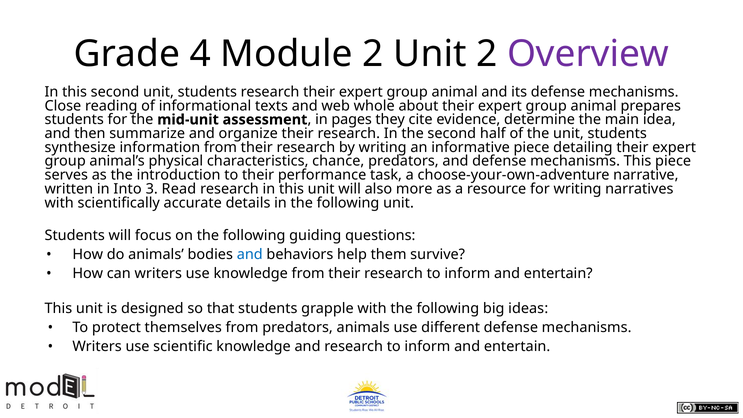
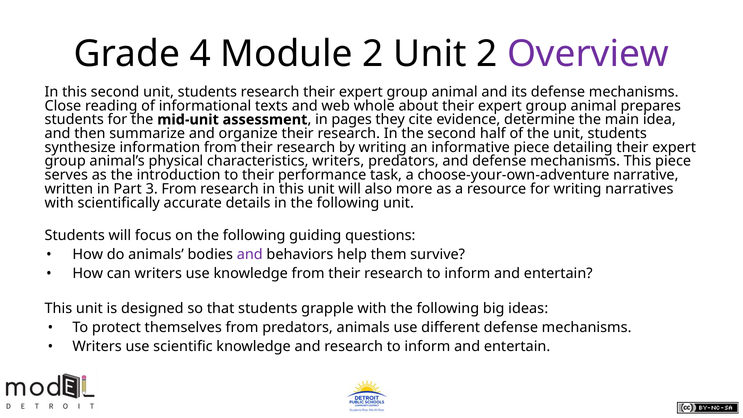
characteristics chance: chance -> writers (338, 161)
Into: Into -> Part (128, 189)
3 Read: Read -> From (179, 189)
and colour: blue -> purple (250, 254)
